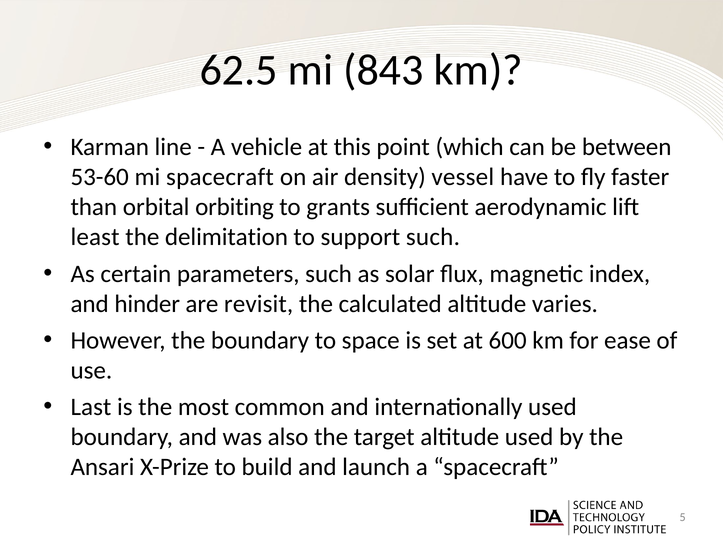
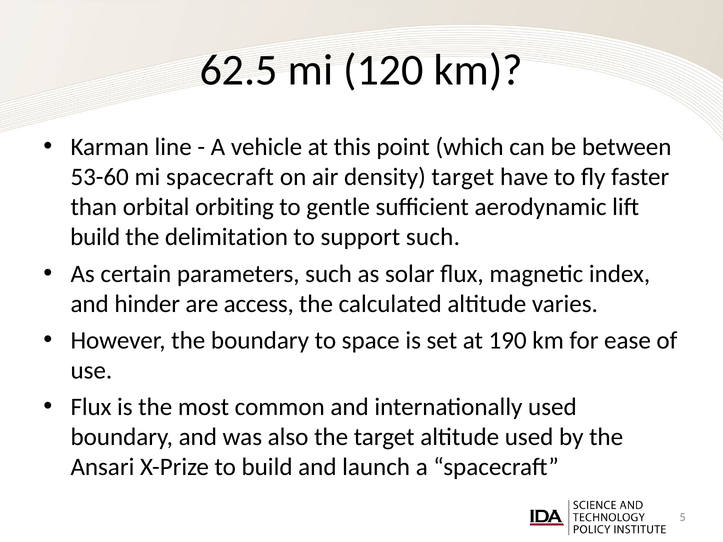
843: 843 -> 120 (383, 70)
density vessel: vessel -> target (463, 177)
grants: grants -> gentle (338, 207)
least: least -> build (95, 237)
revisit: revisit -> access (259, 304)
600: 600 -> 190 (508, 341)
Last: Last -> Flux (91, 407)
